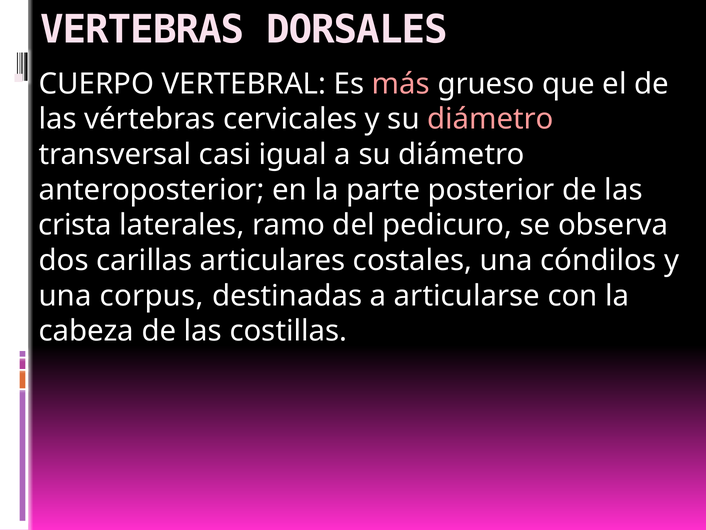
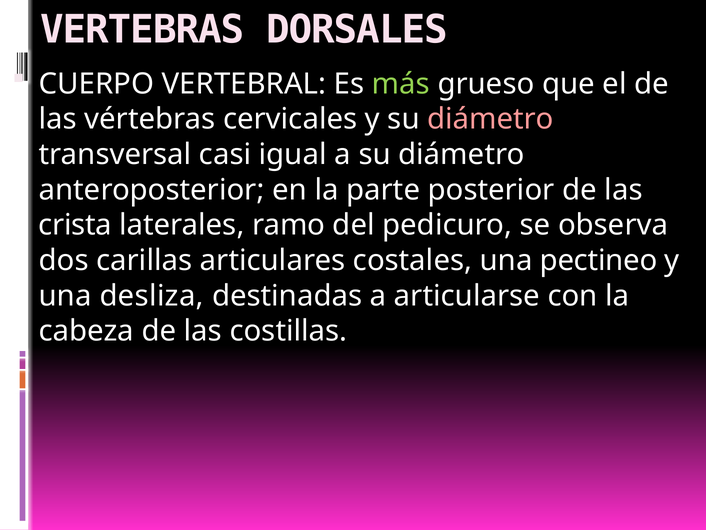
más colour: pink -> light green (401, 84)
cóndilos: cóndilos -> pectineo (599, 260)
corpus: corpus -> desliza (152, 296)
